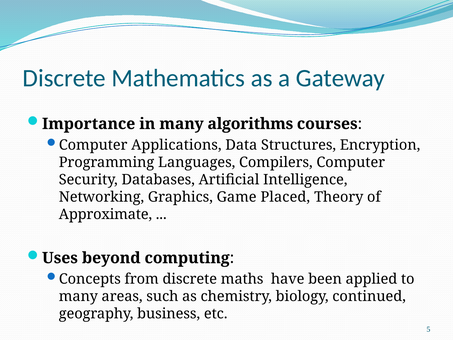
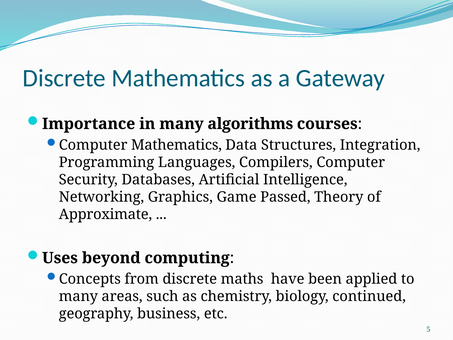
Computer Applications: Applications -> Mathematics (176, 145)
Encryption: Encryption -> Integration (380, 145)
Placed: Placed -> Passed (285, 197)
